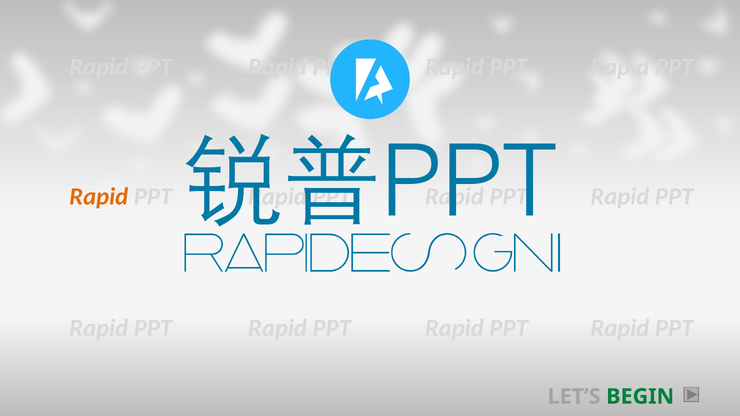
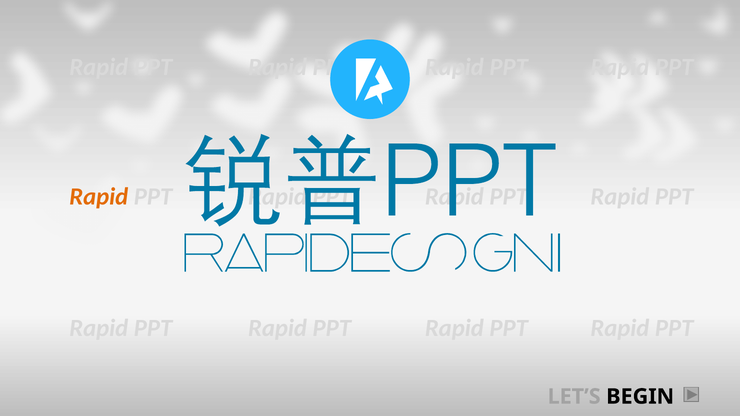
BEGIN colour: green -> black (640, 397)
